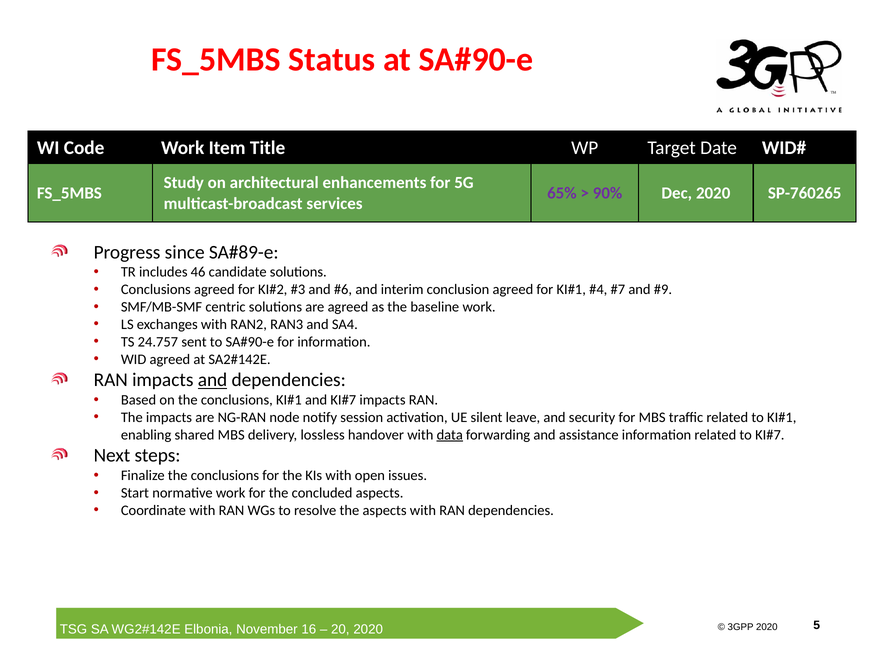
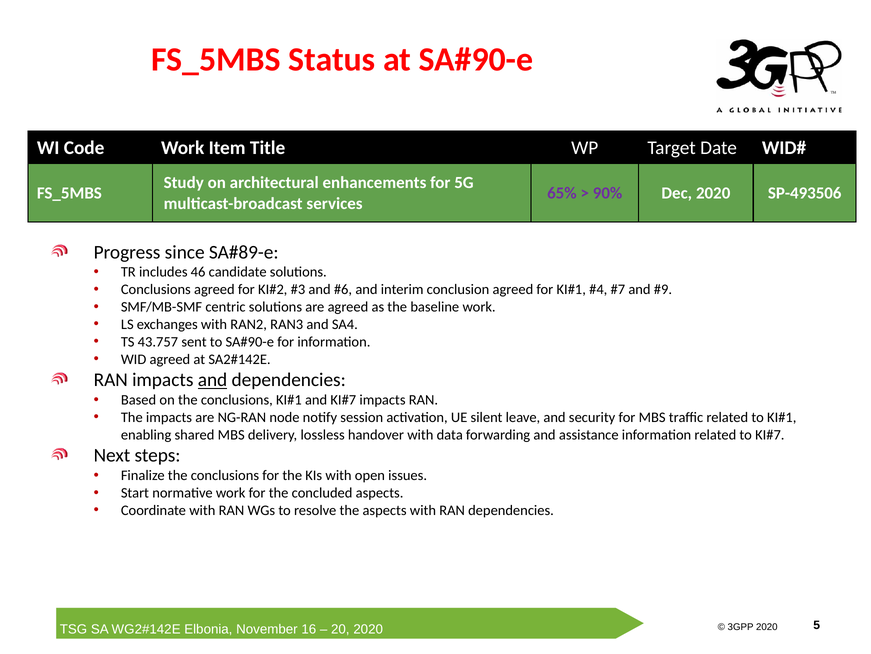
SP-760265: SP-760265 -> SP-493506 (805, 193)
24.757: 24.757 -> 43.757 (158, 342)
data underline: present -> none (450, 434)
